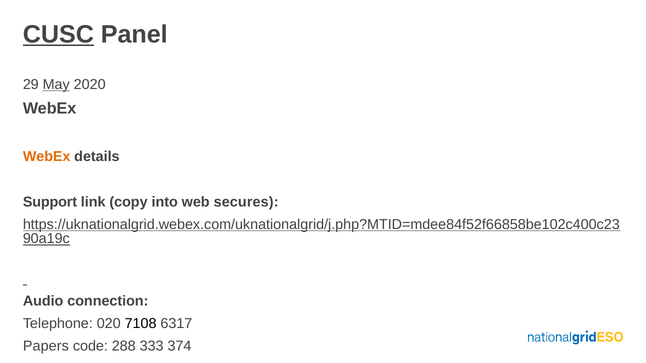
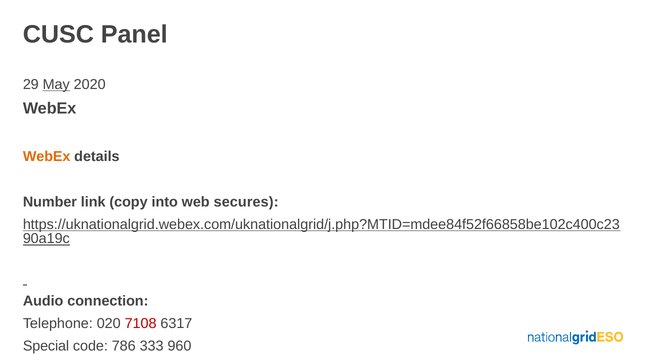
CUSC underline: present -> none (58, 34)
Support: Support -> Number (50, 202)
7108 colour: black -> red (141, 324)
Papers: Papers -> Special (46, 347)
288: 288 -> 786 (124, 347)
374: 374 -> 960 (179, 347)
